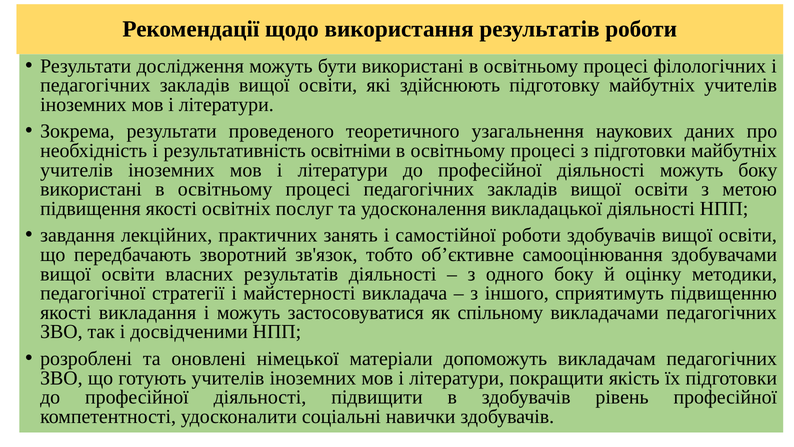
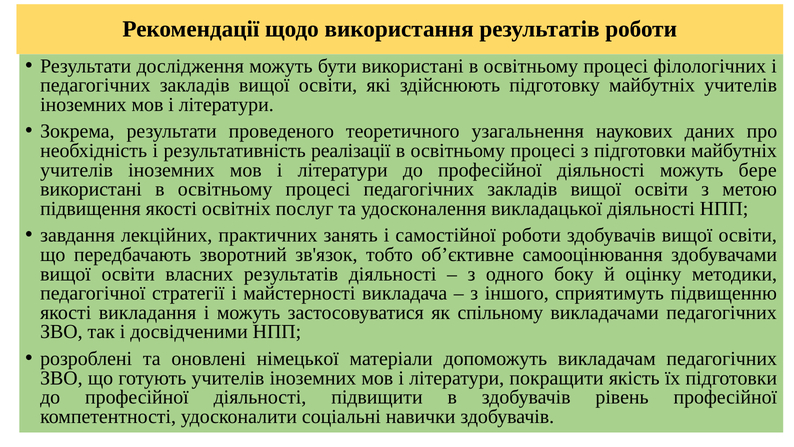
освітніми: освітніми -> реалізації (351, 151)
можуть боку: боку -> бере (758, 170)
